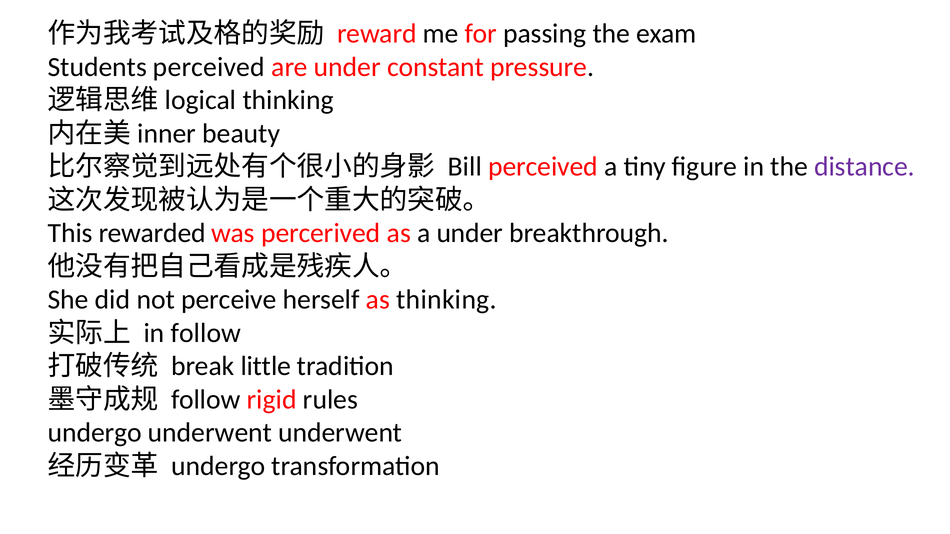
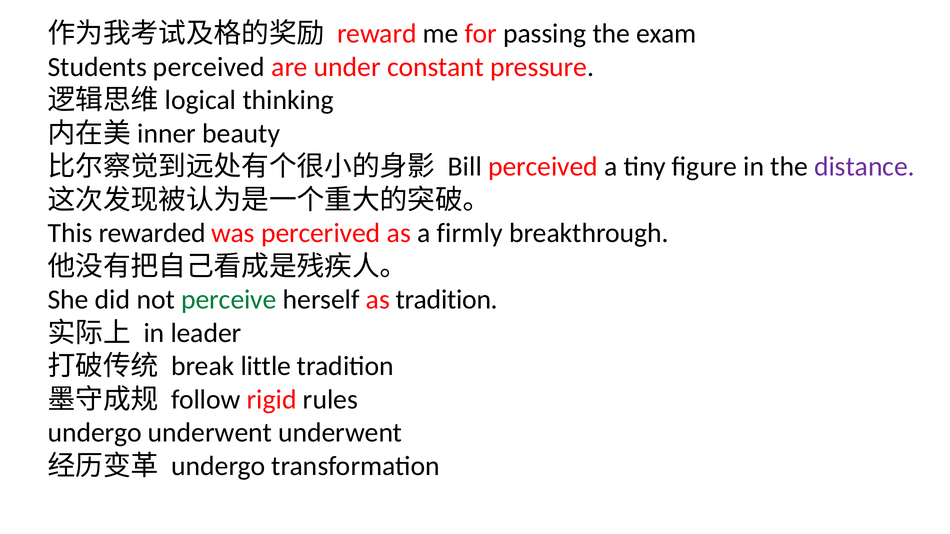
a under: under -> firmly (470, 233)
perceive colour: black -> green (229, 300)
as thinking: thinking -> tradition (447, 300)
in follow: follow -> leader (206, 333)
